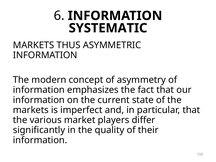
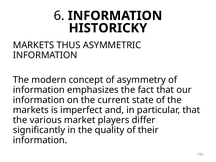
SYSTEMATIC: SYSTEMATIC -> HISTORICKY (108, 28)
